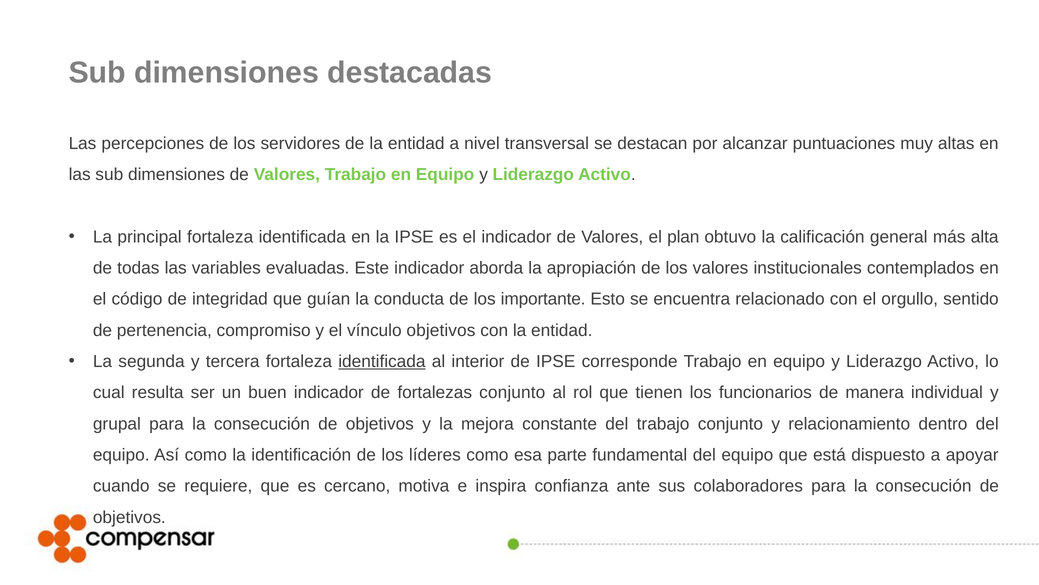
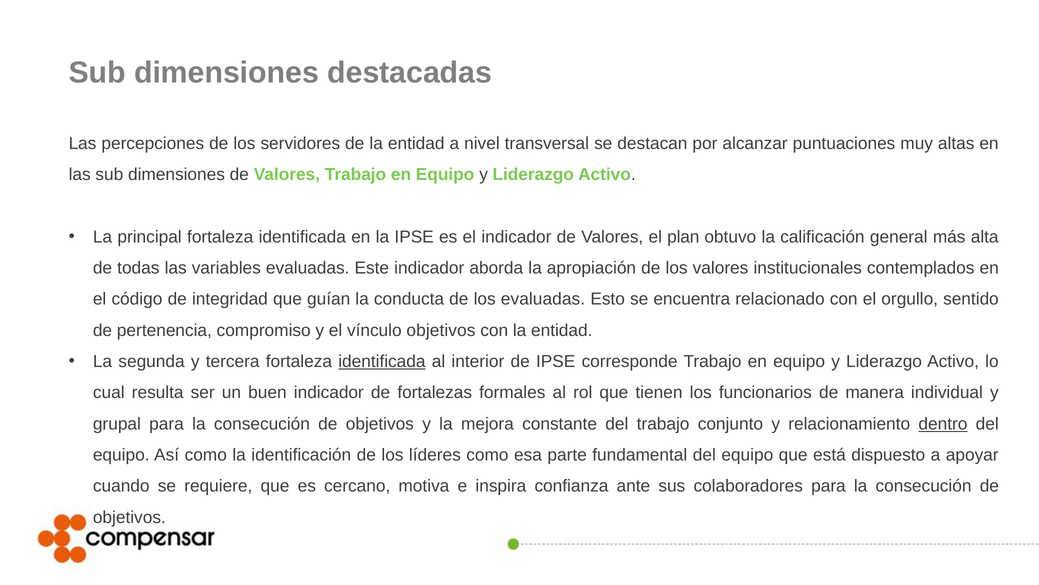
los importante: importante -> evaluadas (543, 299)
fortalezas conjunto: conjunto -> formales (512, 392)
dentro underline: none -> present (943, 423)
